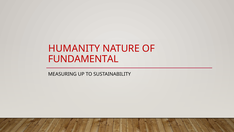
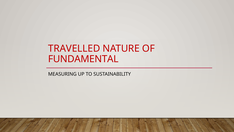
HUMANITY: HUMANITY -> TRAVELLED (74, 48)
